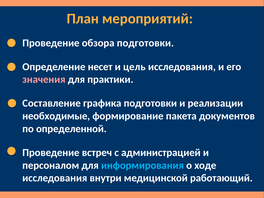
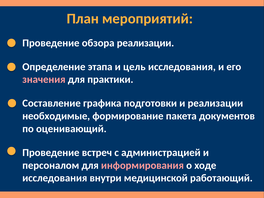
обзора подготовки: подготовки -> реализации (145, 43)
несет: несет -> этапа (100, 67)
определенной: определенной -> оценивающий (71, 129)
информирования colour: light blue -> pink (142, 165)
